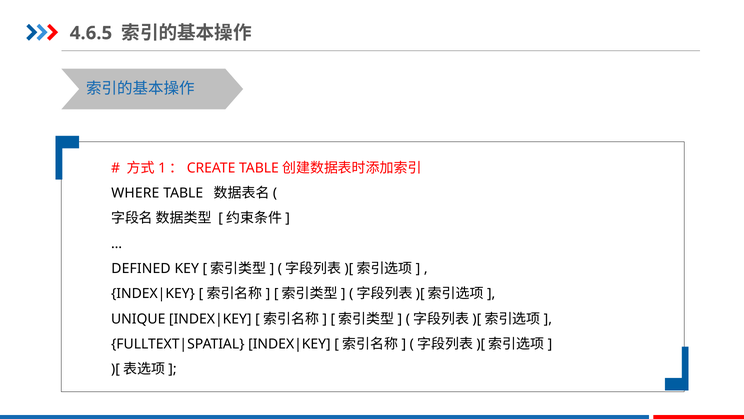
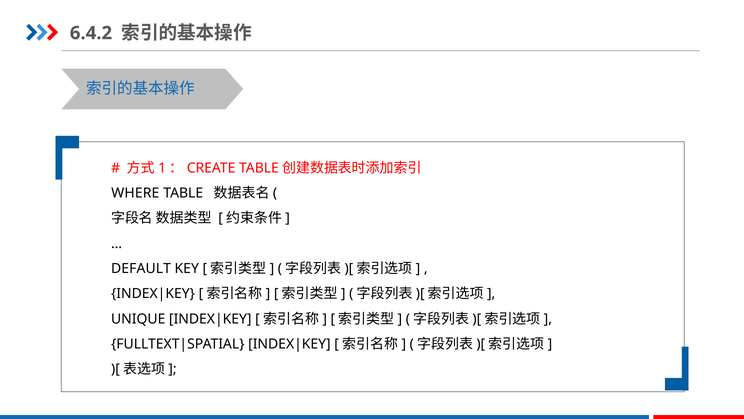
4.6.5: 4.6.5 -> 6.4.2 (91, 33)
DEFINED: DEFINED -> DEFAULT (141, 268)
